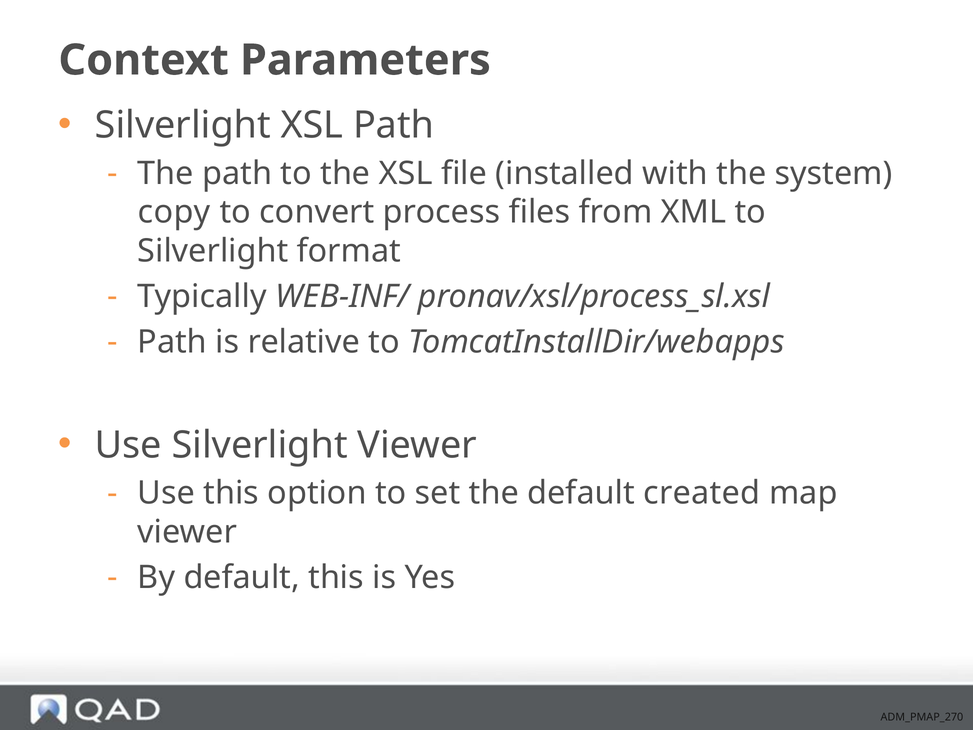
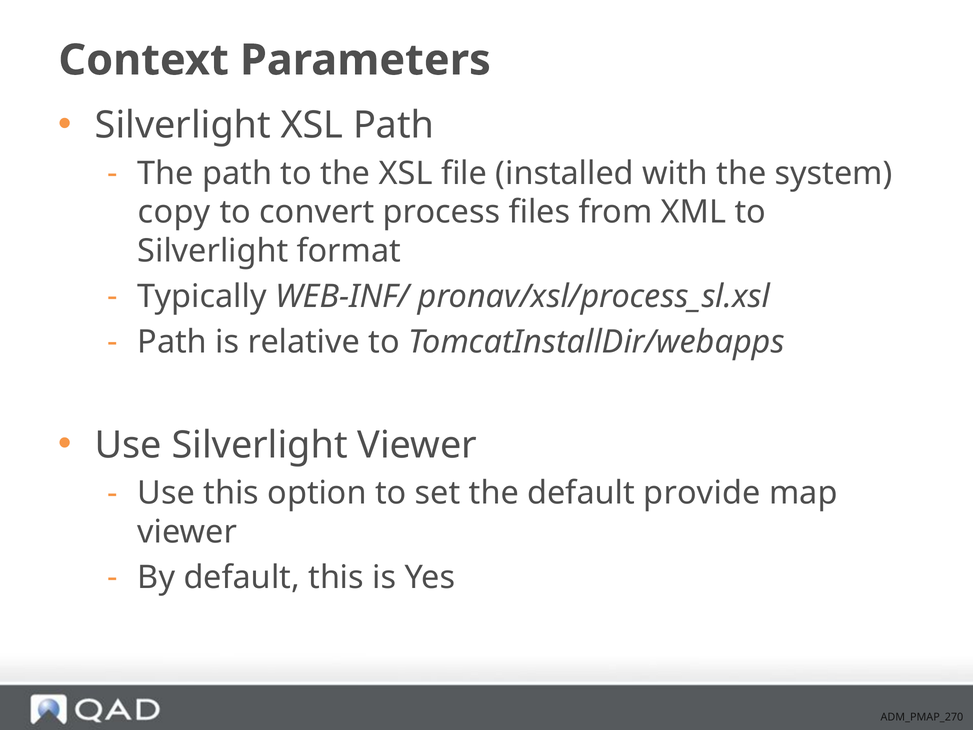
created: created -> provide (702, 493)
